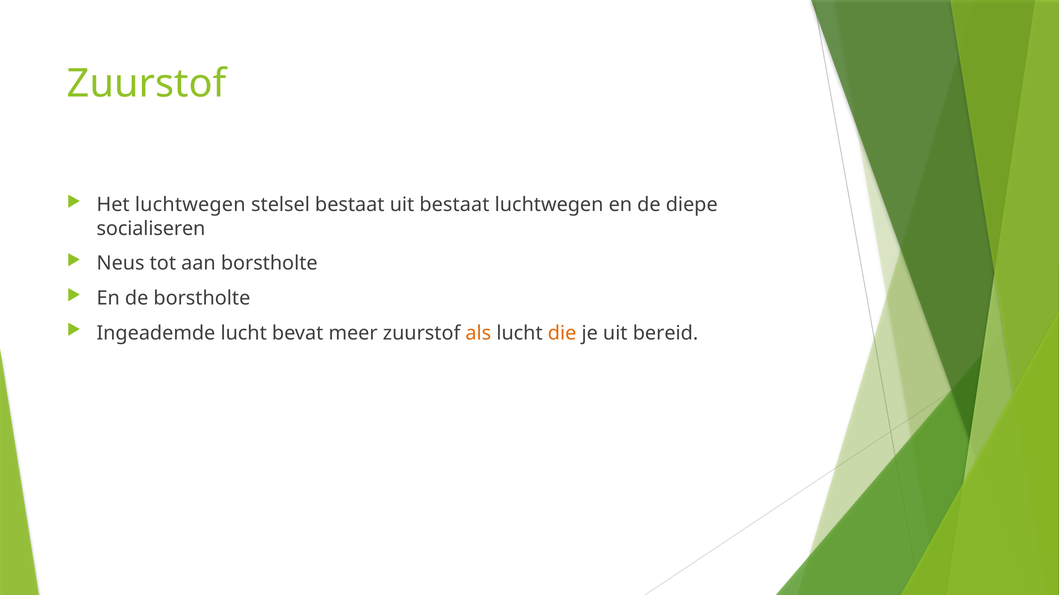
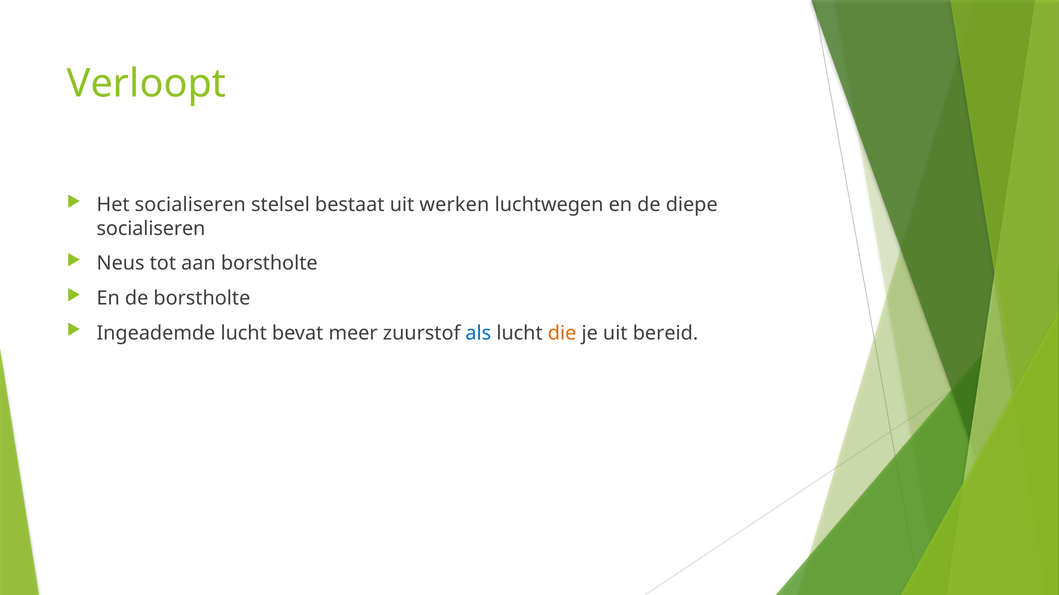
Zuurstof: Zuurstof -> Verloopt (147, 84)
Het luchtwegen: luchtwegen -> socialiseren (190, 205)
uit bestaat: bestaat -> werken (454, 205)
als colour: orange -> blue (478, 333)
